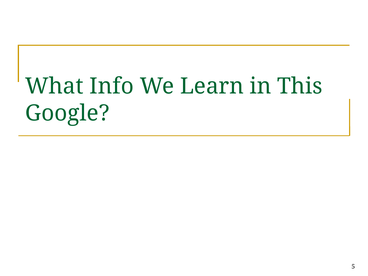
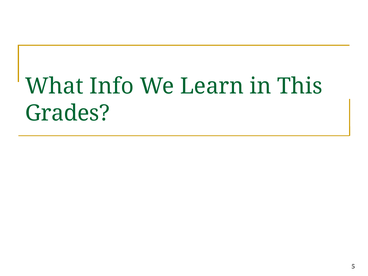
Google: Google -> Grades (67, 113)
